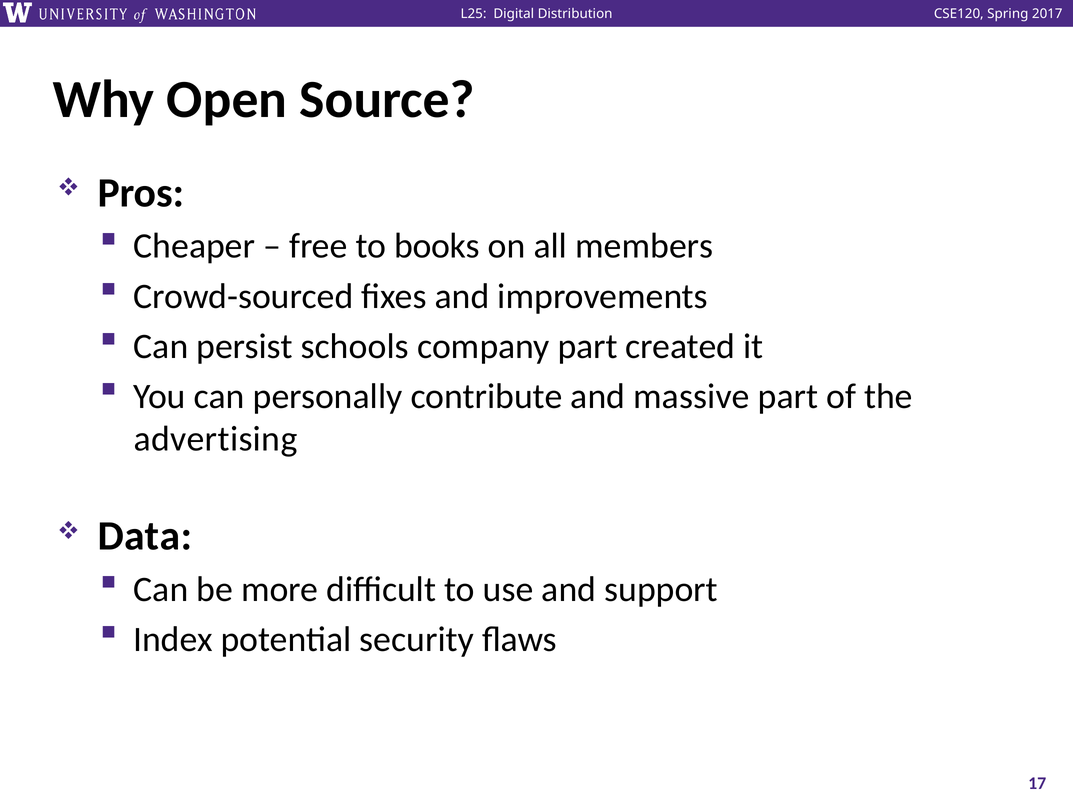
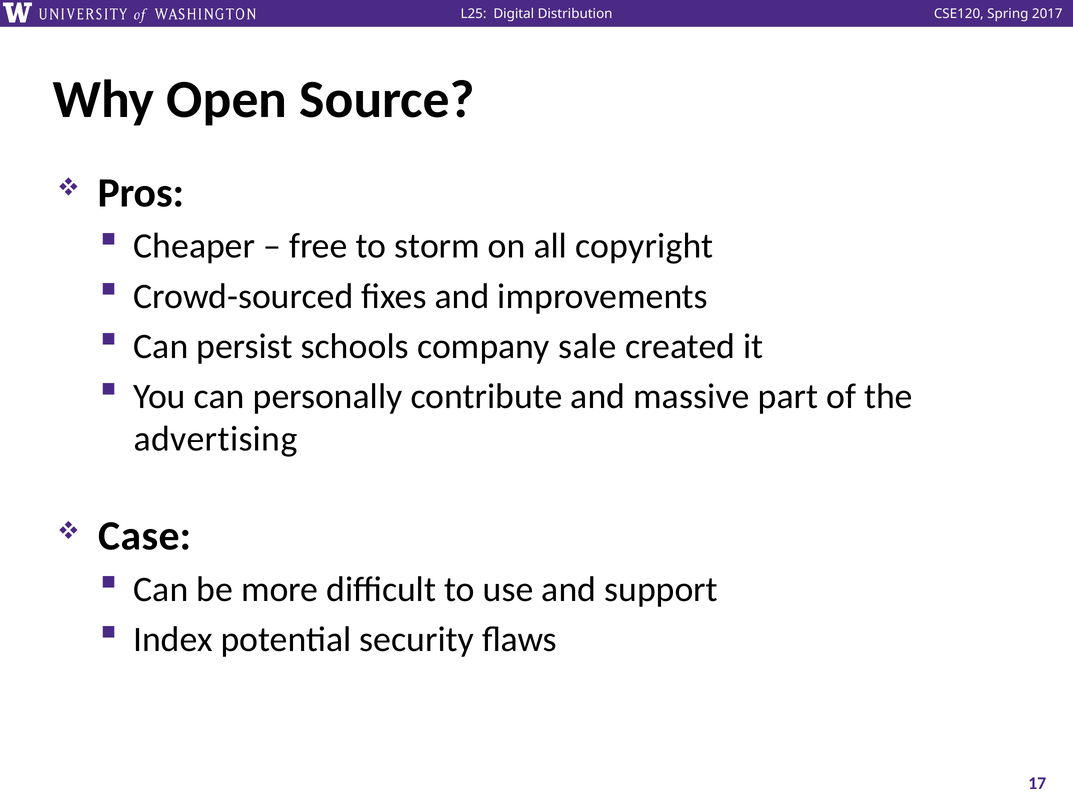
books: books -> storm (437, 246)
members: members -> copyright (644, 246)
company part: part -> sale (587, 347)
Data: Data -> Case (145, 537)
